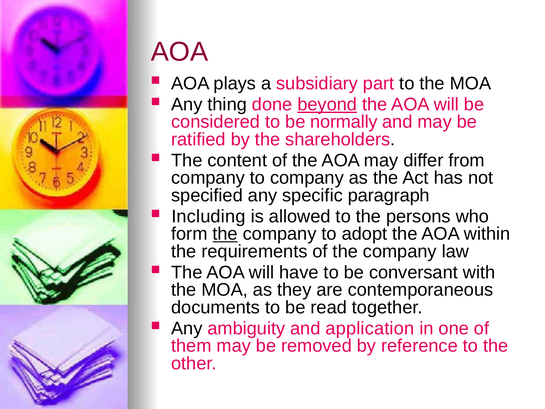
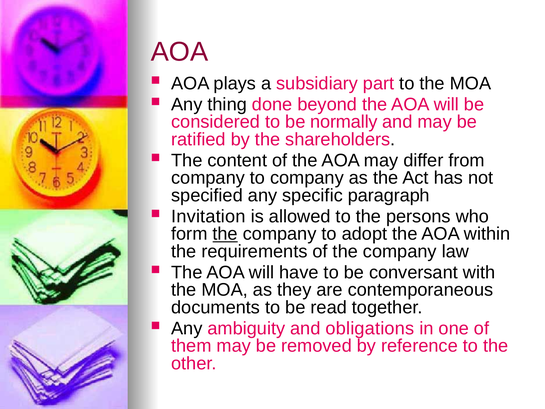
beyond underline: present -> none (327, 104)
Including: Including -> Invitation (208, 216)
application: application -> obligations (370, 328)
